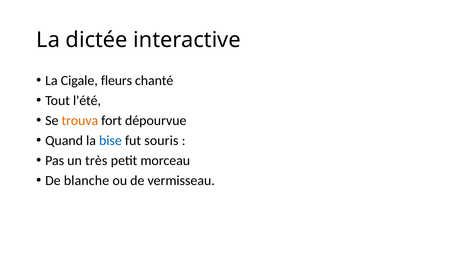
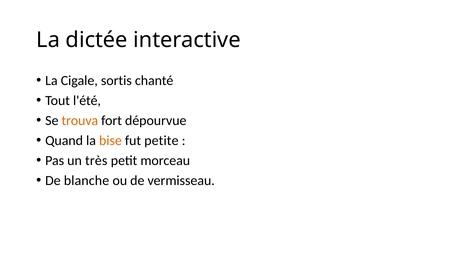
fleurs: fleurs -> sortis (116, 80)
bise colour: blue -> orange (110, 140)
souris: souris -> petite (161, 140)
